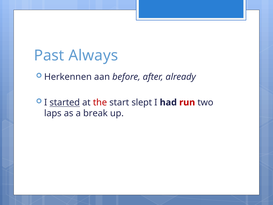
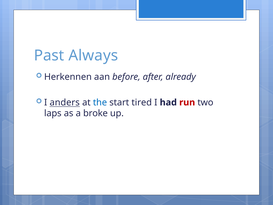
started: started -> anders (65, 102)
the colour: red -> blue (100, 102)
slept: slept -> tired (142, 102)
break: break -> broke (95, 113)
